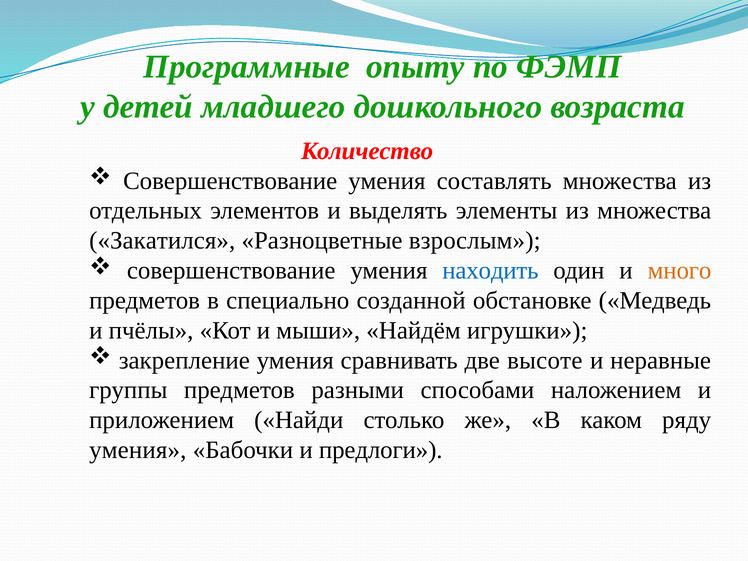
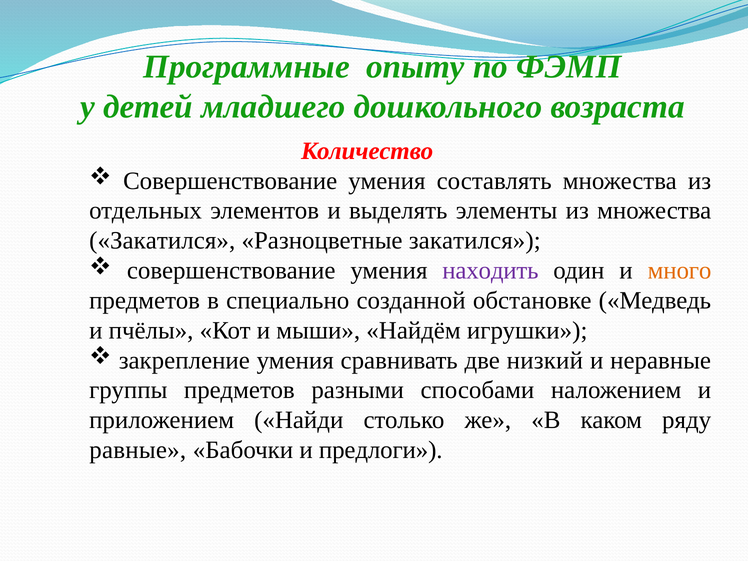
Разноцветные взрослым: взрослым -> закатился (475, 241)
находить colour: blue -> purple (490, 271)
высоте: высоте -> низкий (545, 360)
умения: умения -> равные (138, 450)
